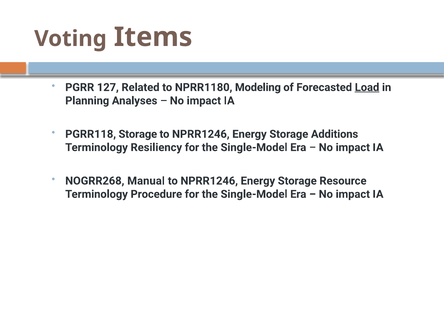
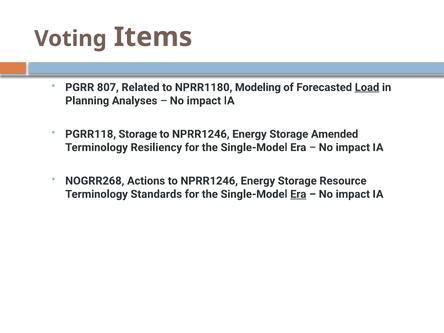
127: 127 -> 807 (108, 87)
Additions: Additions -> Amended (335, 134)
Manual: Manual -> Actions (146, 181)
Procedure: Procedure -> Standards (156, 194)
Era underline: none -> present (298, 194)
